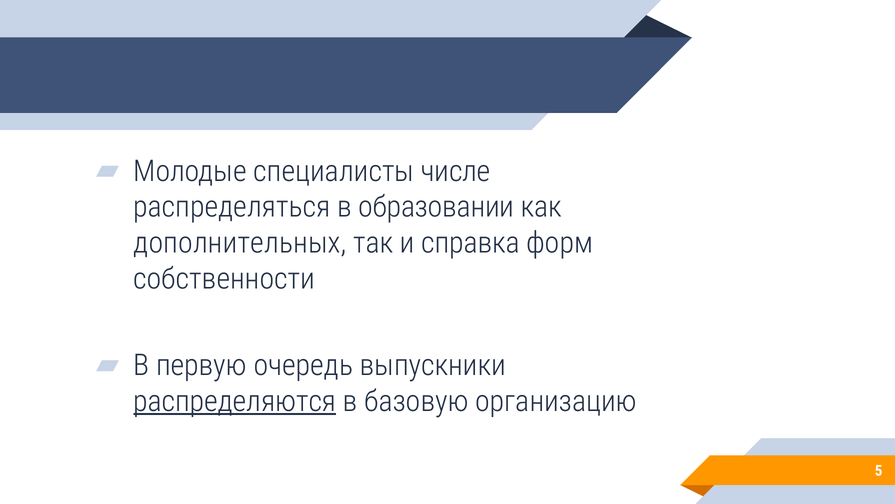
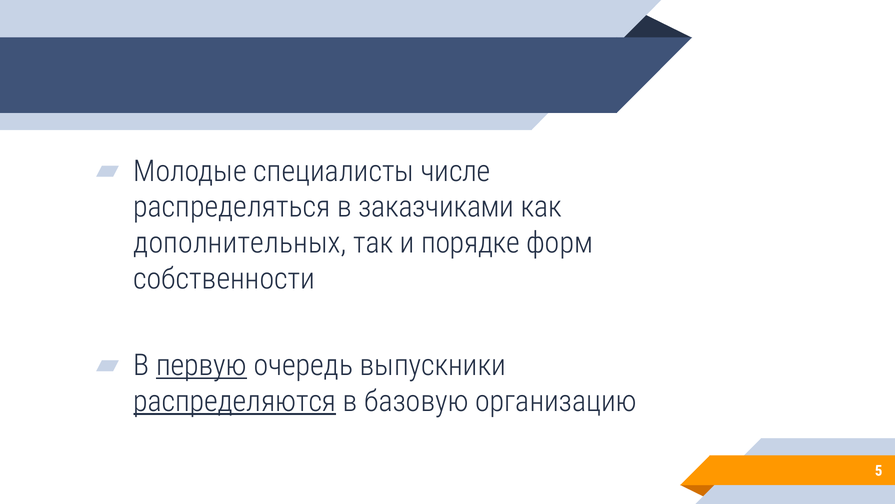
образовании: образовании -> заказчиками (436, 207)
справка: справка -> порядке (471, 243)
первую underline: none -> present (201, 365)
